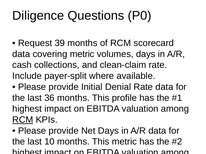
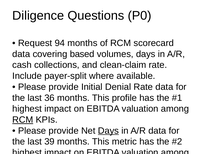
39: 39 -> 94 (60, 43)
covering metric: metric -> based (82, 54)
Days underline: none -> present (108, 131)
10: 10 -> 39 (49, 142)
